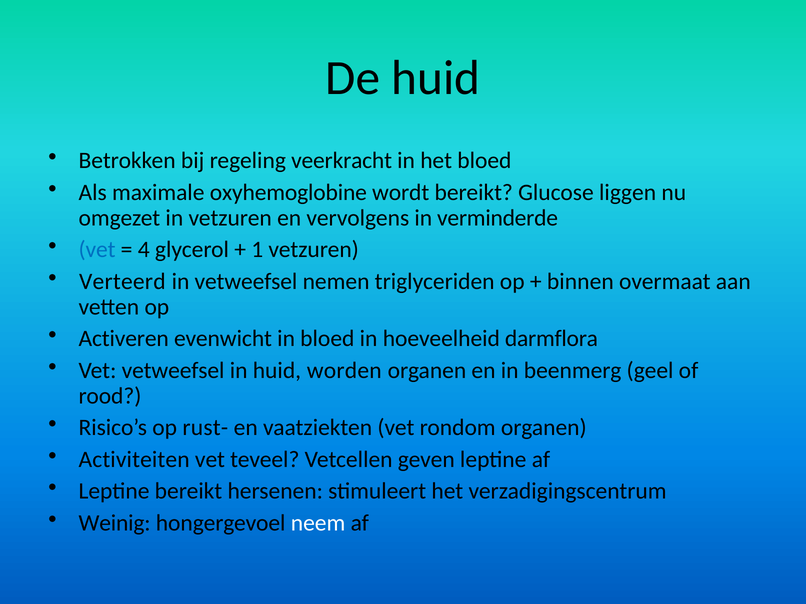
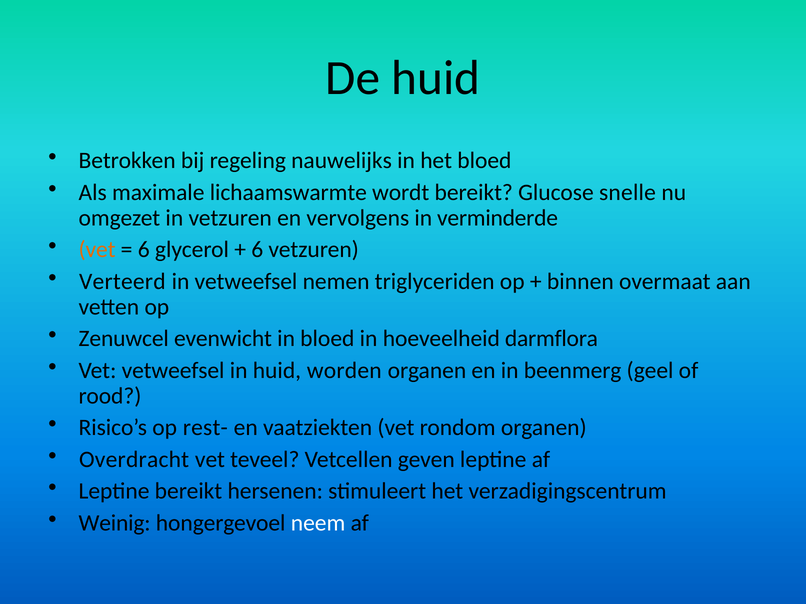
veerkracht: veerkracht -> nauwelijks (341, 161)
oxyhemoglobine: oxyhemoglobine -> lichaamswarmte (288, 193)
liggen: liggen -> snelle (627, 193)
vet colour: blue -> orange (97, 250)
4: 4 -> 6 (144, 250)
1: 1 -> 6 (257, 250)
Activeren: Activeren -> Zenuwcel (124, 339)
rust-: rust- -> rest- (205, 428)
Activiteiten: Activiteiten -> Overdracht (134, 460)
